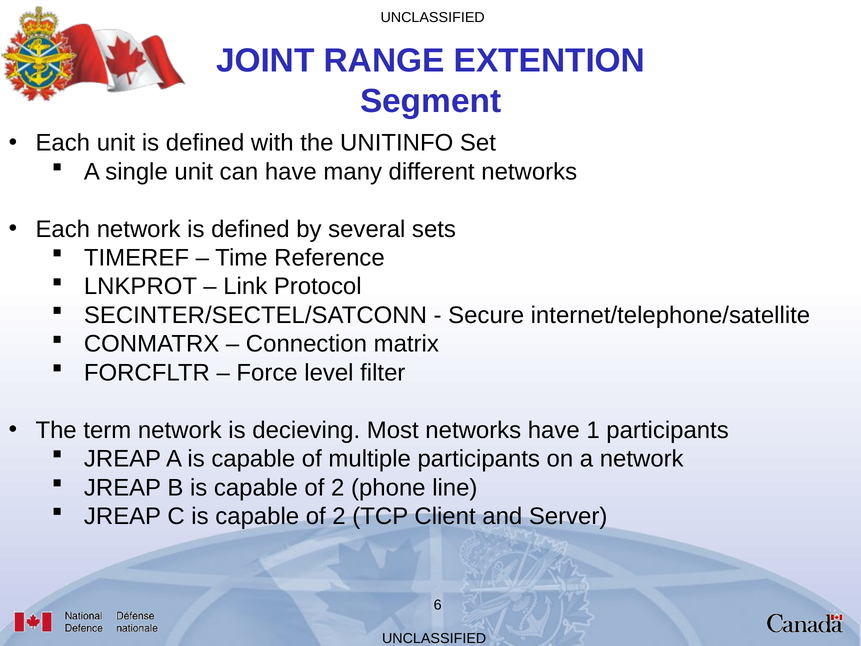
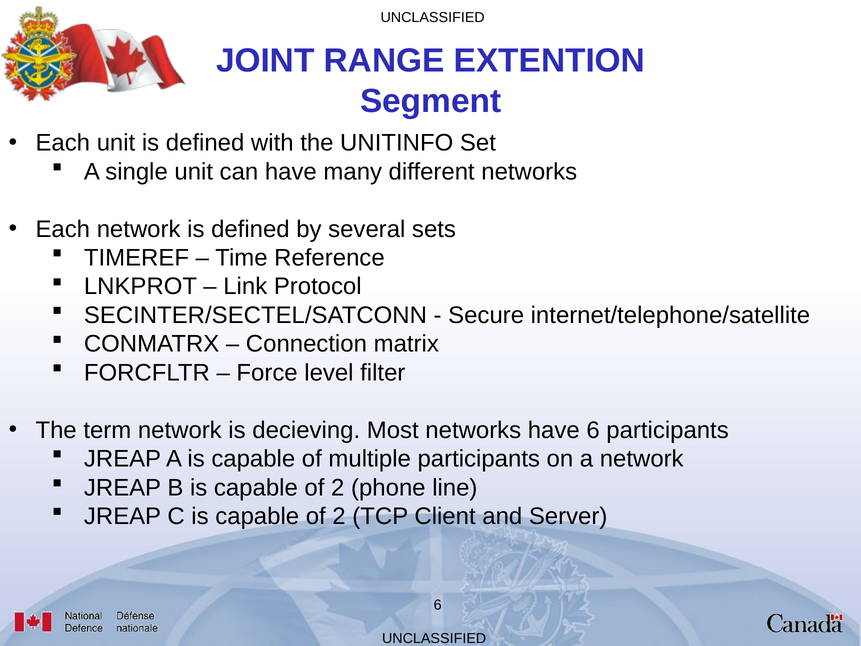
have 1: 1 -> 6 (593, 430)
